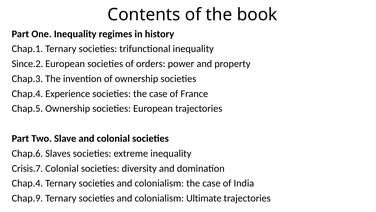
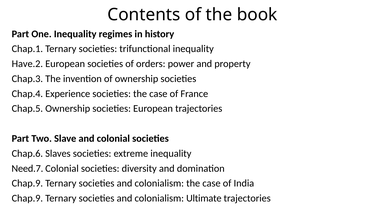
Since.2: Since.2 -> Have.2 (27, 64)
Crisis.7: Crisis.7 -> Need.7 (27, 168)
Chap.4: Chap.4 -> Chap.9 (27, 183)
